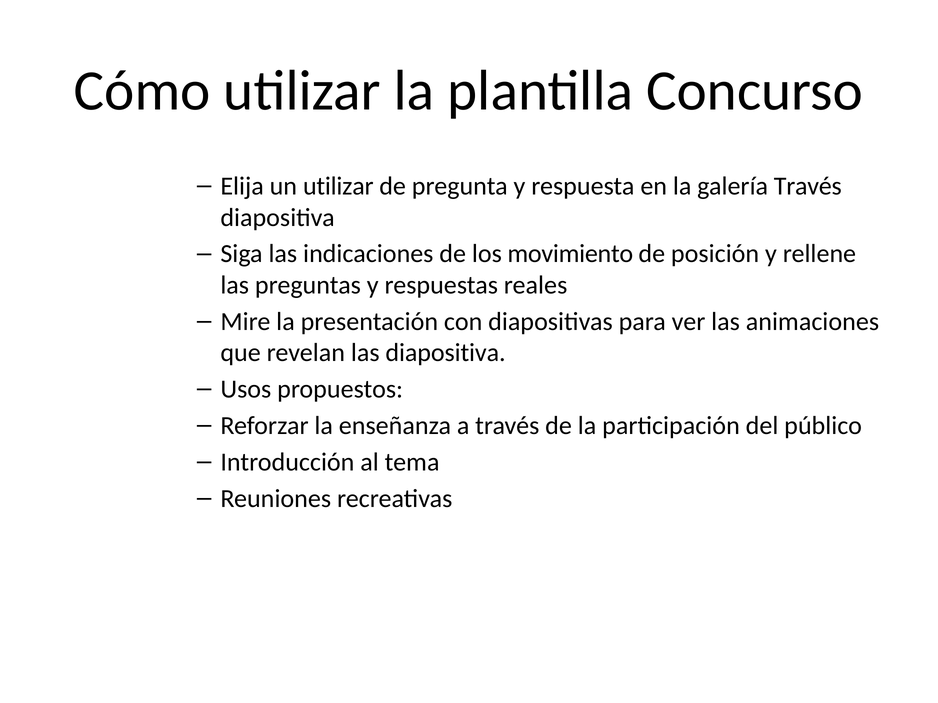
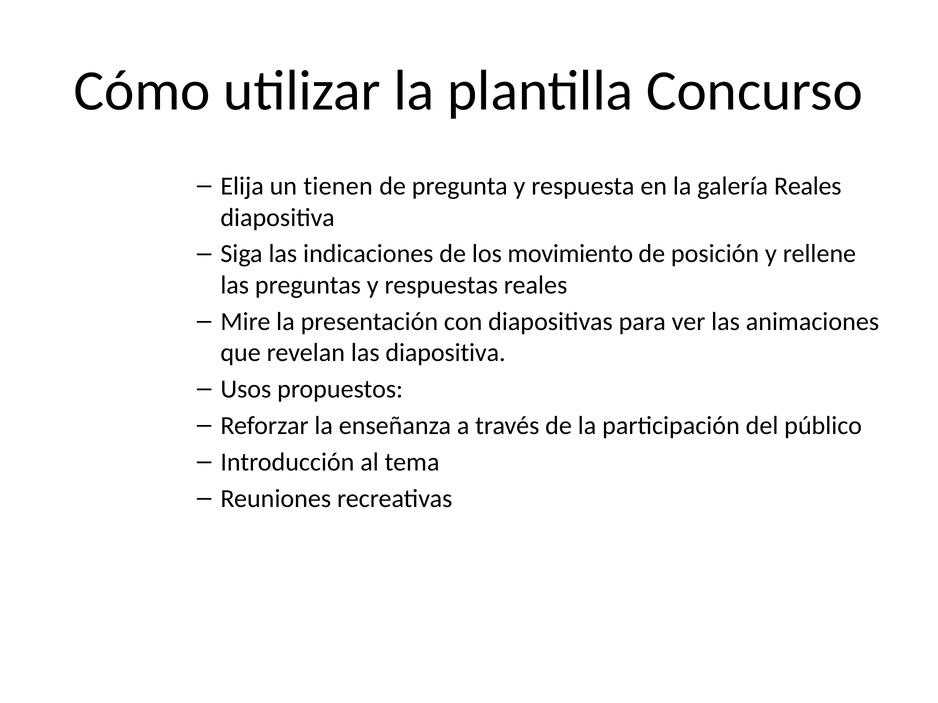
un utilizar: utilizar -> tienen (338, 186)
galería Través: Través -> Reales (808, 186)
